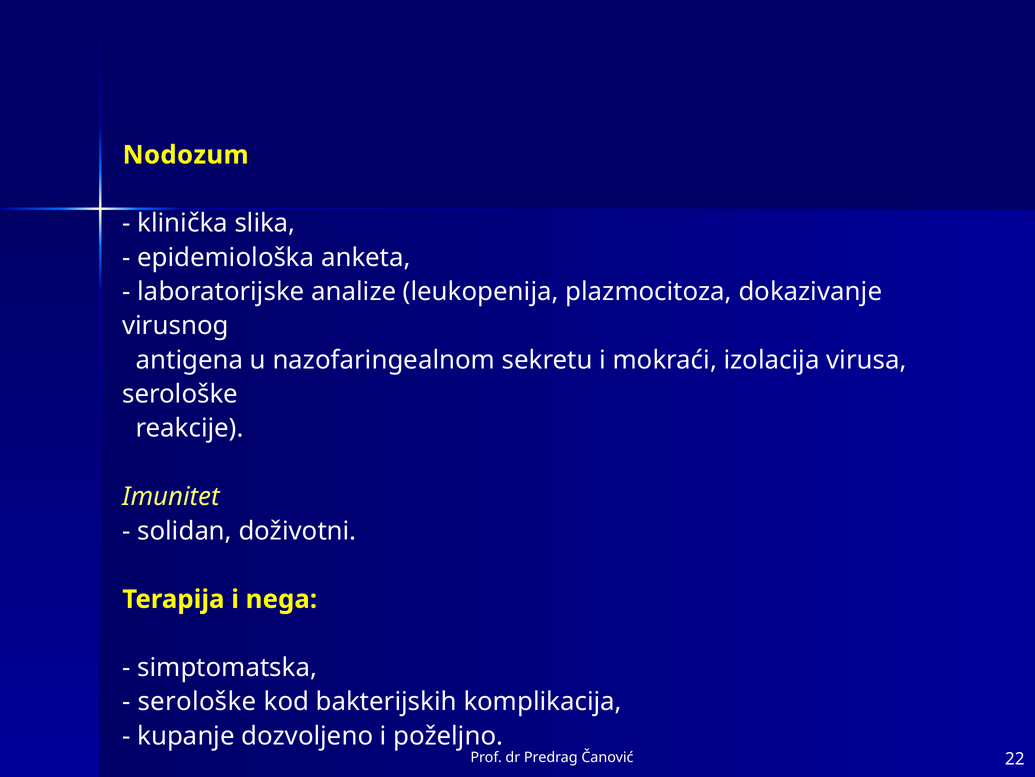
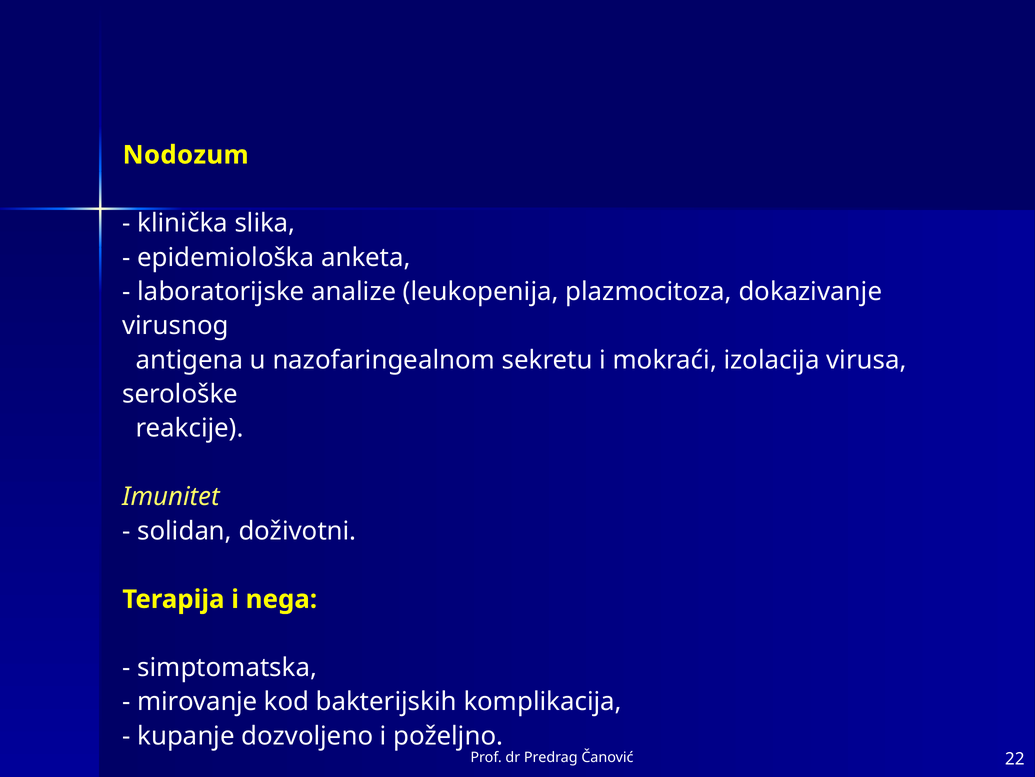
serološke: serološke -> mirovanje (197, 701)
